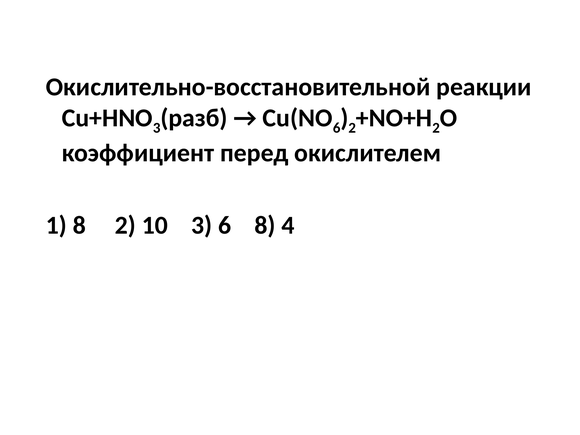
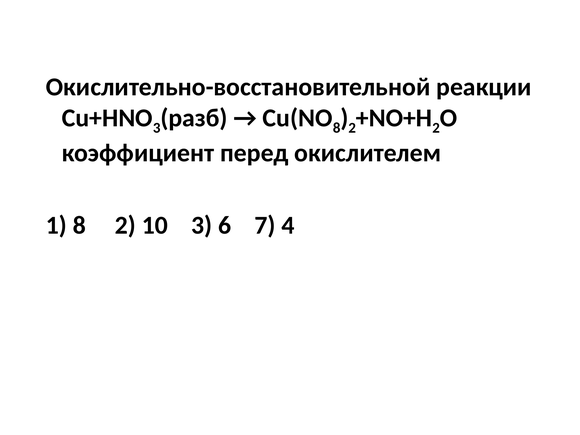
6: 6 -> 8 (337, 128)
6 8: 8 -> 7 (265, 225)
